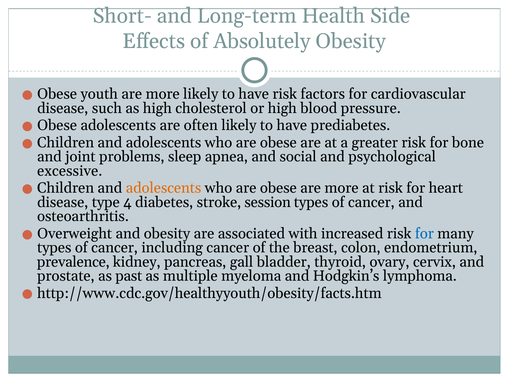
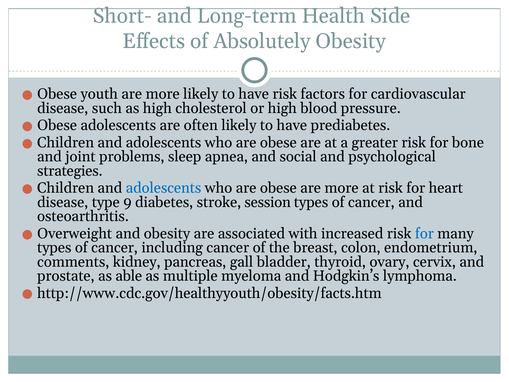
excessive: excessive -> strategies (70, 171)
adolescents colour: orange -> blue (164, 188)
4: 4 -> 9 (127, 202)
prevalence: prevalence -> comments (73, 262)
past: past -> able (129, 276)
